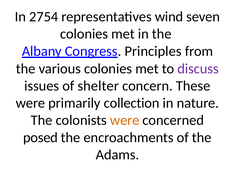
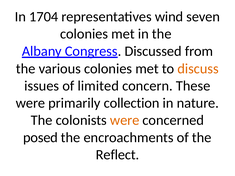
2754: 2754 -> 1704 (44, 17)
Principles: Principles -> Discussed (153, 51)
discuss colour: purple -> orange (198, 69)
shelter: shelter -> limited (98, 86)
Adams: Adams -> Reflect (118, 155)
